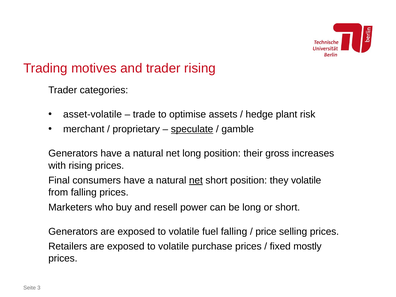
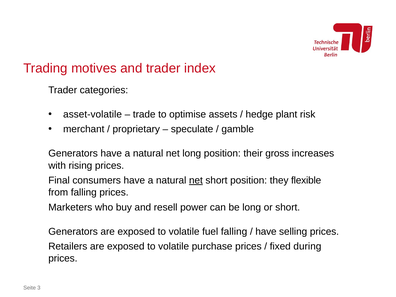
trader rising: rising -> index (200, 68)
speculate underline: present -> none (192, 129)
they volatile: volatile -> flexible (306, 180)
price: price -> have (266, 231)
mostly: mostly -> during (307, 246)
